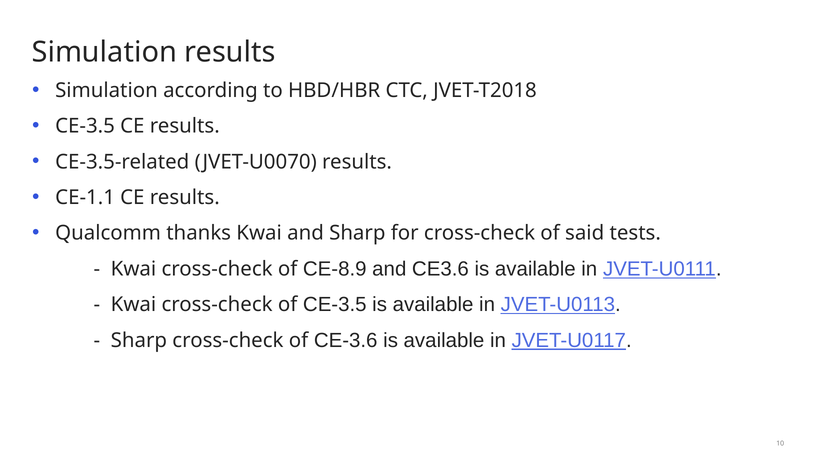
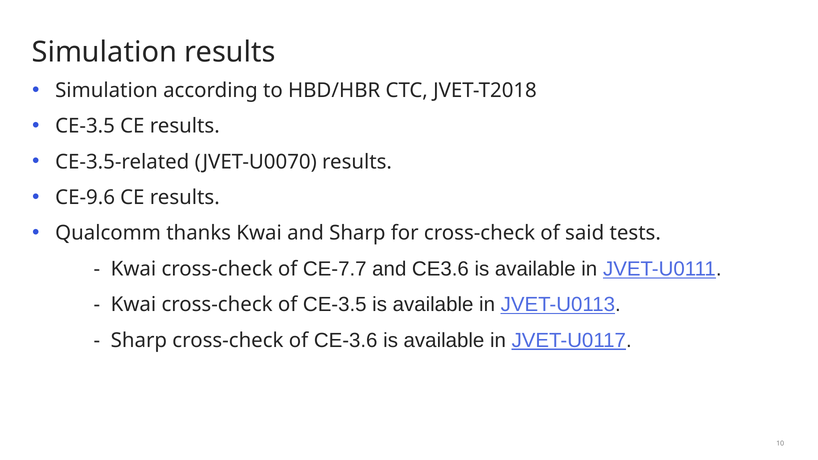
CE-1.1: CE-1.1 -> CE-9.6 (85, 198)
CE-8.9: CE-8.9 -> CE-7.7 (335, 269)
